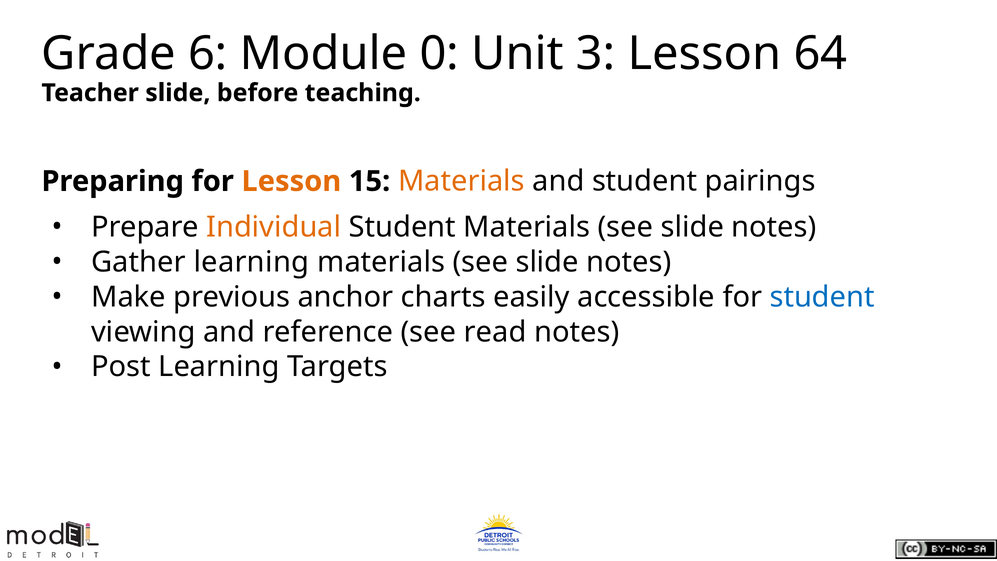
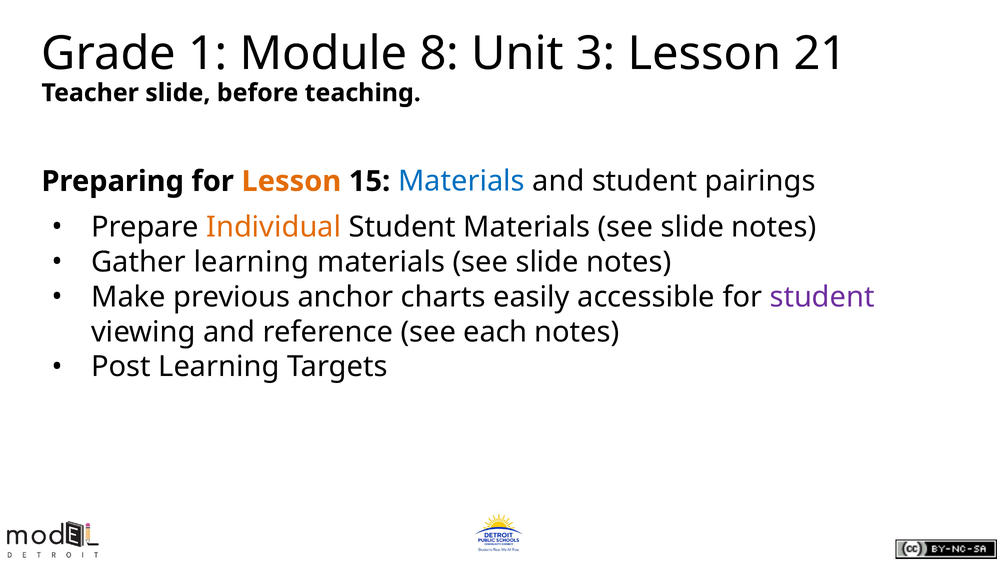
6: 6 -> 1 (208, 54)
0: 0 -> 8 (439, 54)
64: 64 -> 21 (820, 54)
Materials colour: orange -> blue (461, 181)
student colour: blue -> purple (822, 297)
read: read -> each (495, 332)
